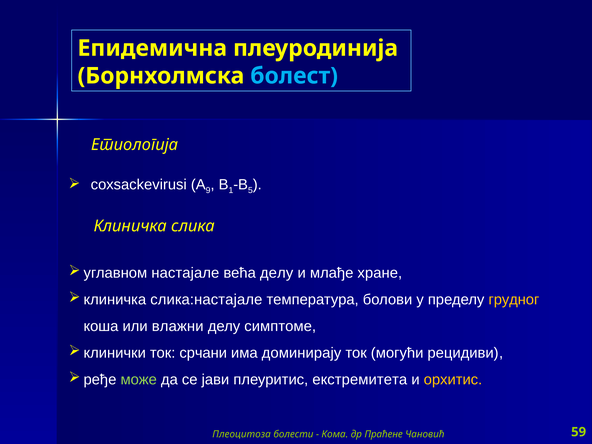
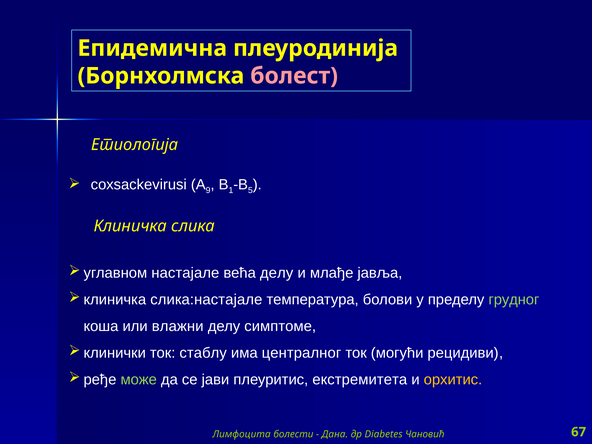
болест colour: light blue -> pink (294, 76)
хране: хране -> јавља (380, 273)
грудног colour: yellow -> light green (514, 300)
срчани: срчани -> стаблу (203, 353)
доминирају: доминирају -> централног (301, 353)
Плеоцитоза: Плеоцитоза -> Лимфоцита (242, 434)
Кома: Кома -> Дана (335, 434)
Праћене: Праћене -> Diabetes (384, 434)
59: 59 -> 67 (579, 432)
